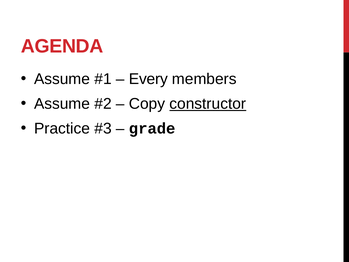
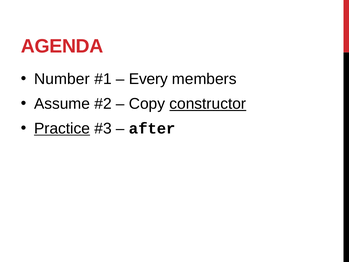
Assume: Assume -> Number (62, 79)
Practice underline: none -> present (62, 128)
grade: grade -> after (152, 128)
